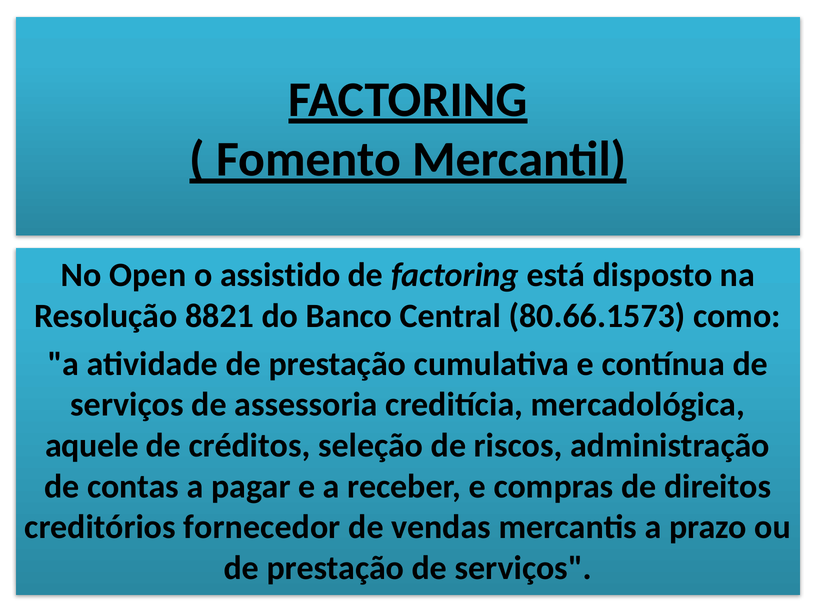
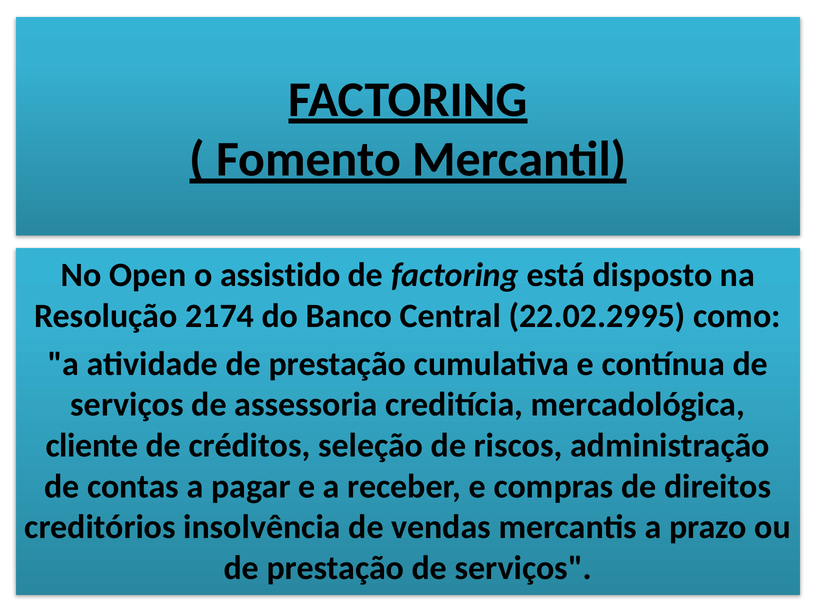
8821: 8821 -> 2174 (220, 316)
80.66.1573: 80.66.1573 -> 22.02.2995 (597, 316)
aquele: aquele -> cliente (92, 445)
fornecedor: fornecedor -> insolvência (262, 527)
